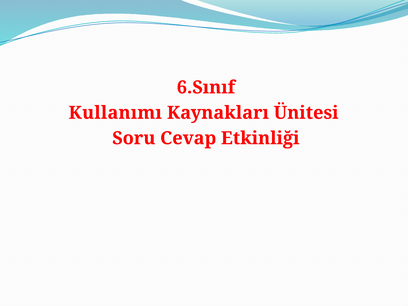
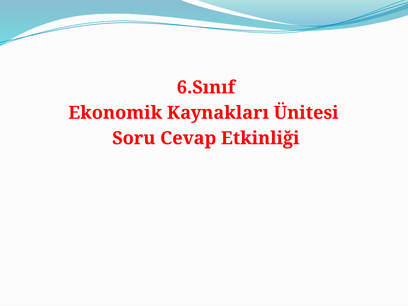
Kullanımı: Kullanımı -> Ekonomik (115, 113)
